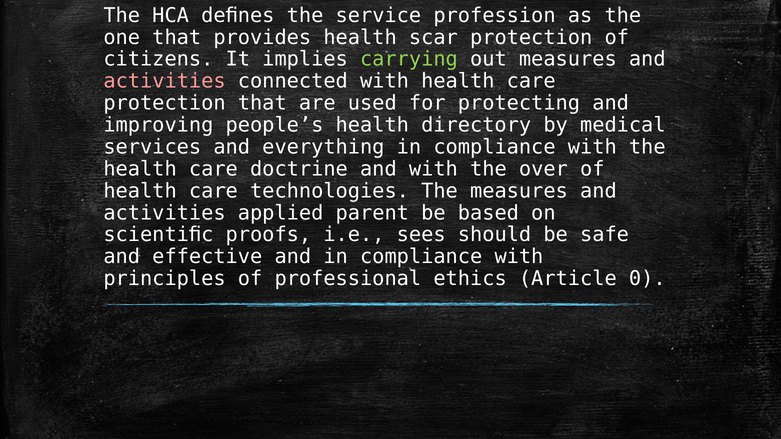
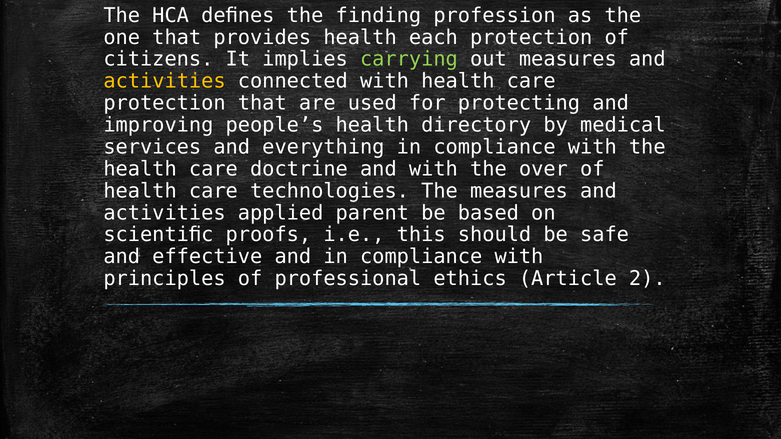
service: service -> finding (378, 15)
scar: scar -> each (433, 37)
activities colour: pink -> yellow (165, 81)
sees: sees -> this (421, 235)
0: 0 -> 2 (647, 279)
